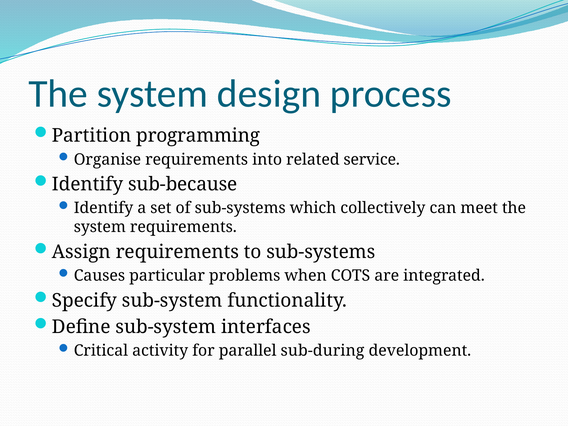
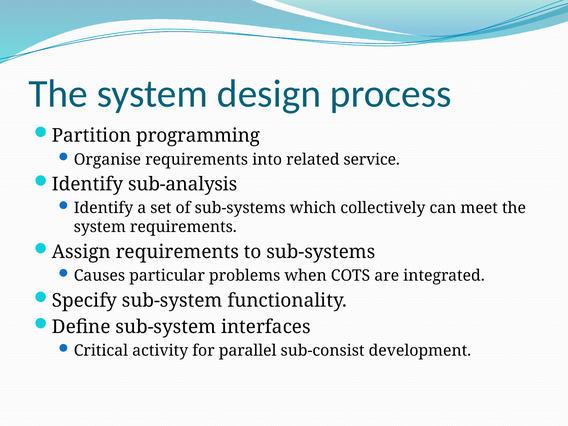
sub-because: sub-because -> sub-analysis (183, 184)
sub-during: sub-during -> sub-consist (323, 351)
